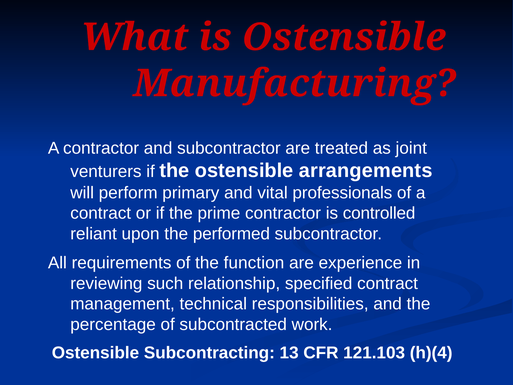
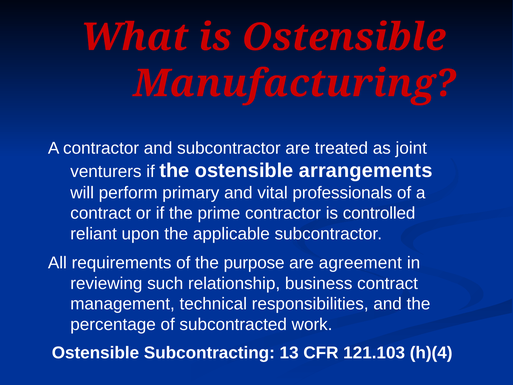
performed: performed -> applicable (231, 234)
function: function -> purpose (254, 263)
experience: experience -> agreement (360, 263)
specified: specified -> business (319, 283)
